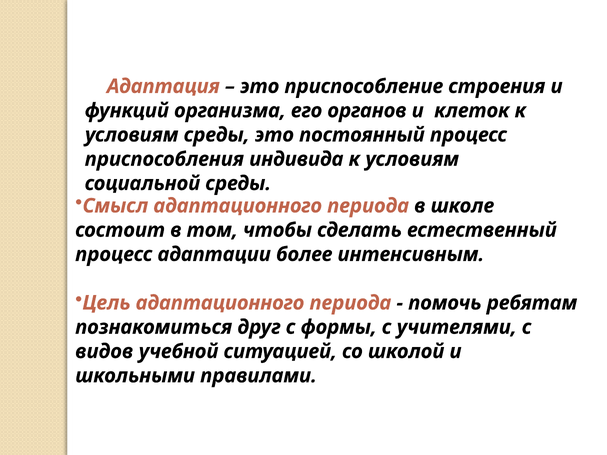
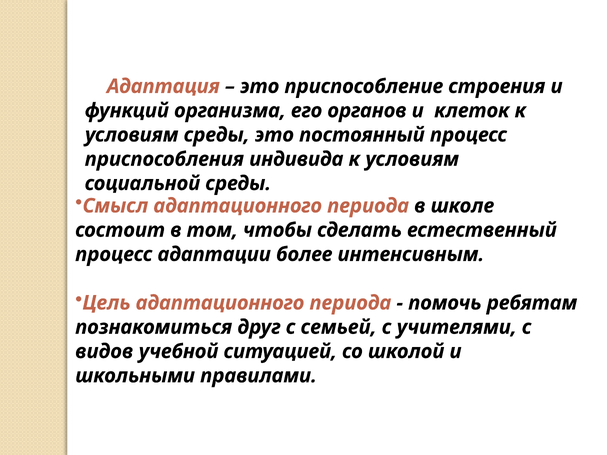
формы: формы -> семьей (339, 327)
